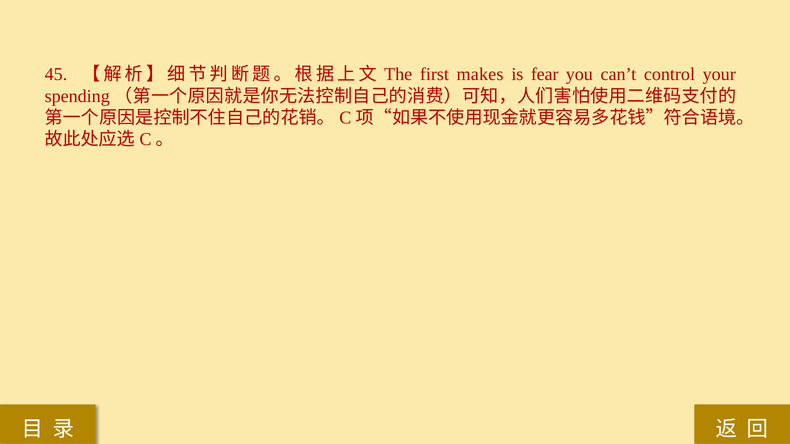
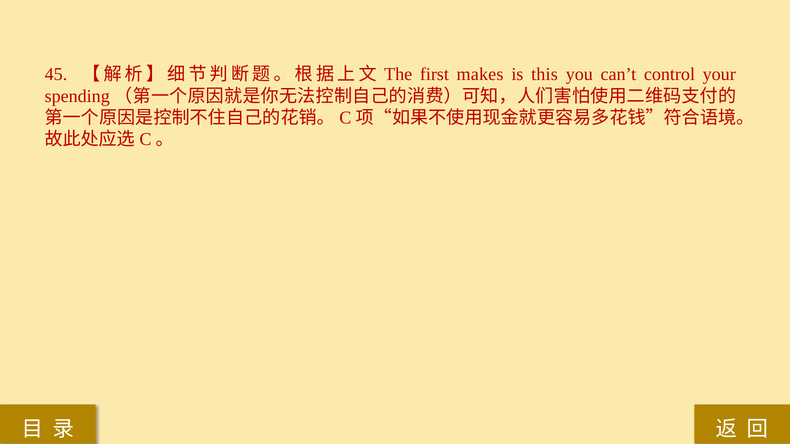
fear: fear -> this (544, 74)
